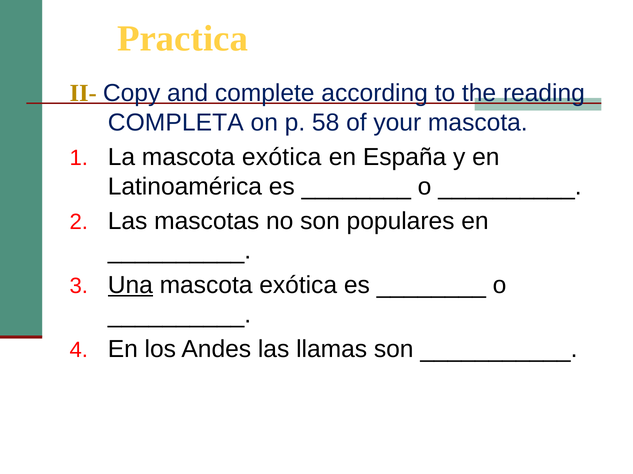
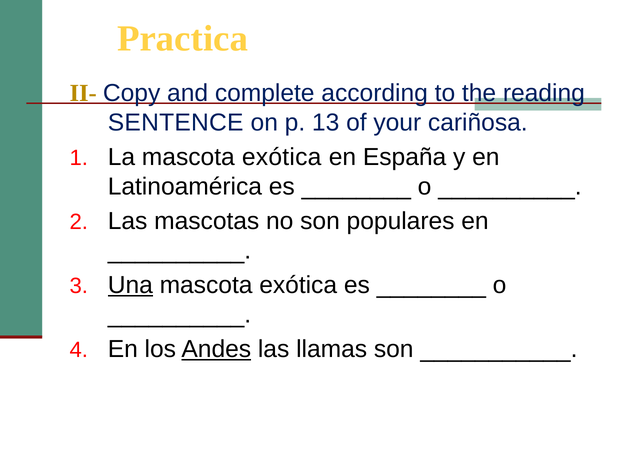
COMPLETA: COMPLETA -> SENTENCE (176, 123)
58: 58 -> 13 (326, 123)
your mascota: mascota -> cariñosa (478, 123)
Andes underline: none -> present (216, 350)
